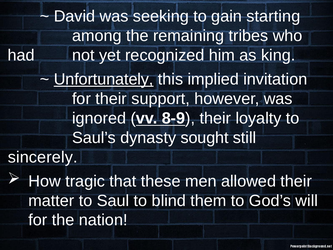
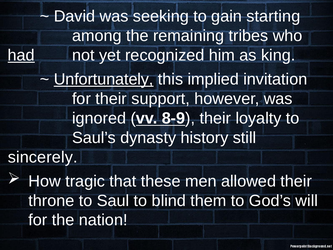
had underline: none -> present (21, 55)
sought: sought -> history (204, 138)
matter: matter -> throne (51, 200)
